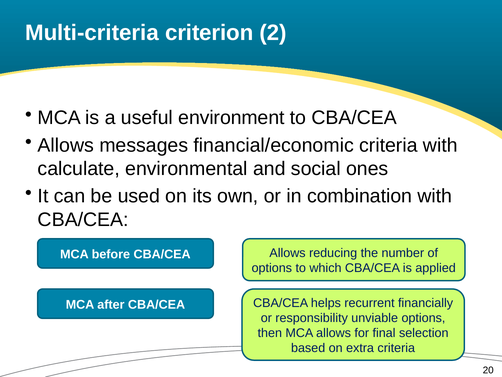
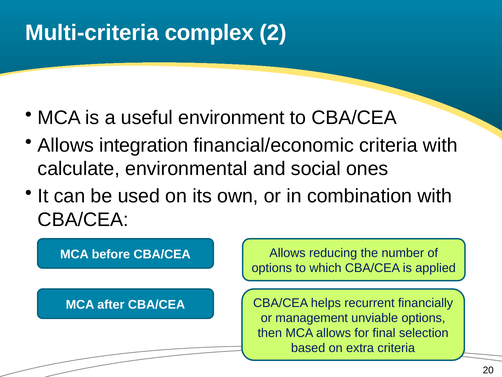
criterion: criterion -> complex (209, 33)
messages: messages -> integration (144, 145)
responsibility: responsibility -> management (312, 318)
